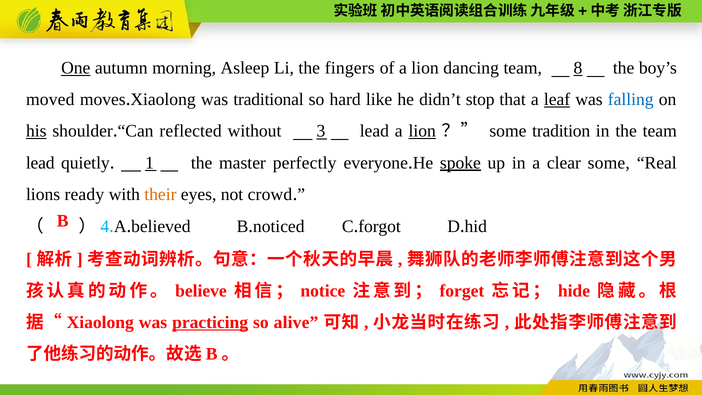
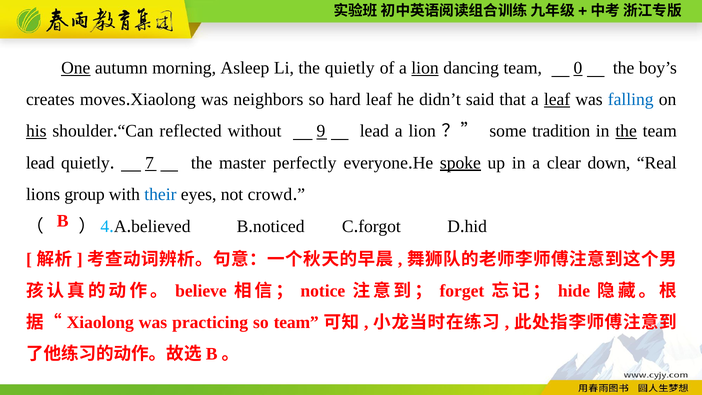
the fingers: fingers -> quietly (350, 68)
lion underline: none -> present (425, 68)
8: 8 -> 0 (578, 68)
moved: moved -> creates (50, 99)
traditional: traditional -> neighbors (268, 99)
hard like: like -> leaf (379, 99)
stop: stop -> said (480, 99)
3: 3 -> 9 (321, 131)
lion underline: present -> none (422, 131)
the underline: none -> present (626, 131)
1: 1 -> 7 (150, 163)
clear some: some -> down (609, 163)
ready: ready -> group (85, 194)
their colour: orange -> blue (160, 194)
practicing underline: present -> none (210, 323)
so alive: alive -> team (296, 323)
